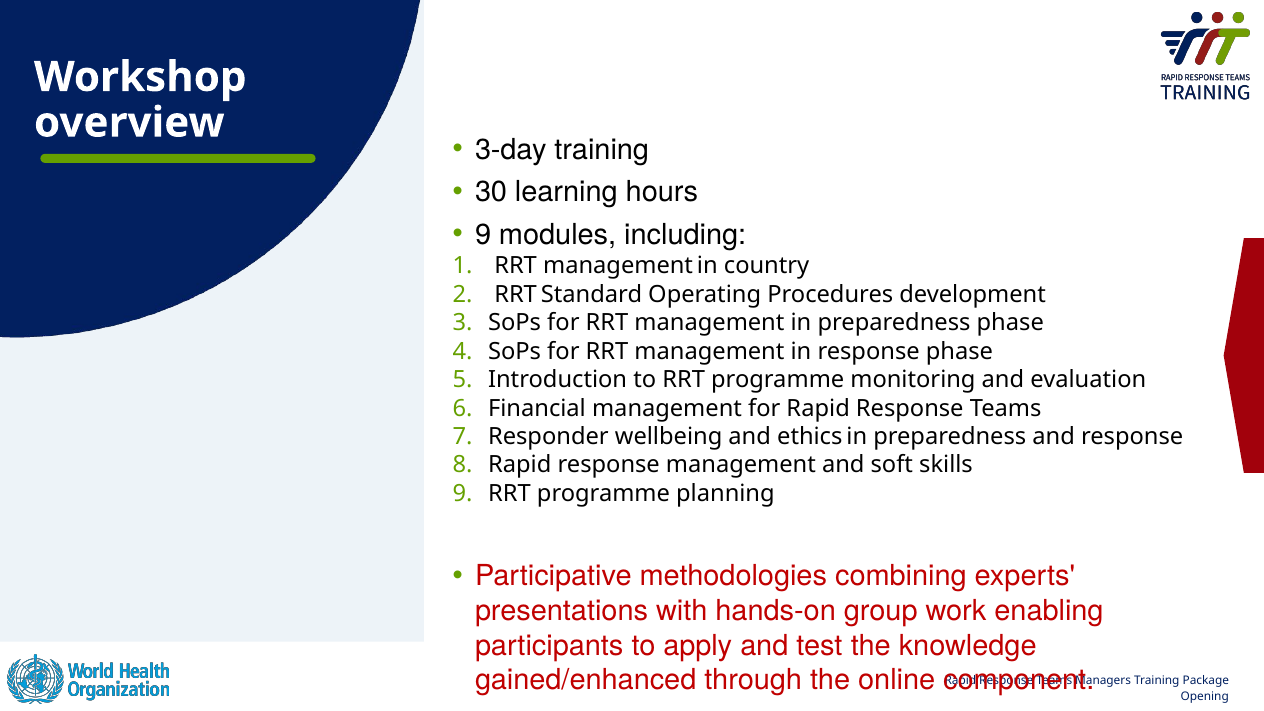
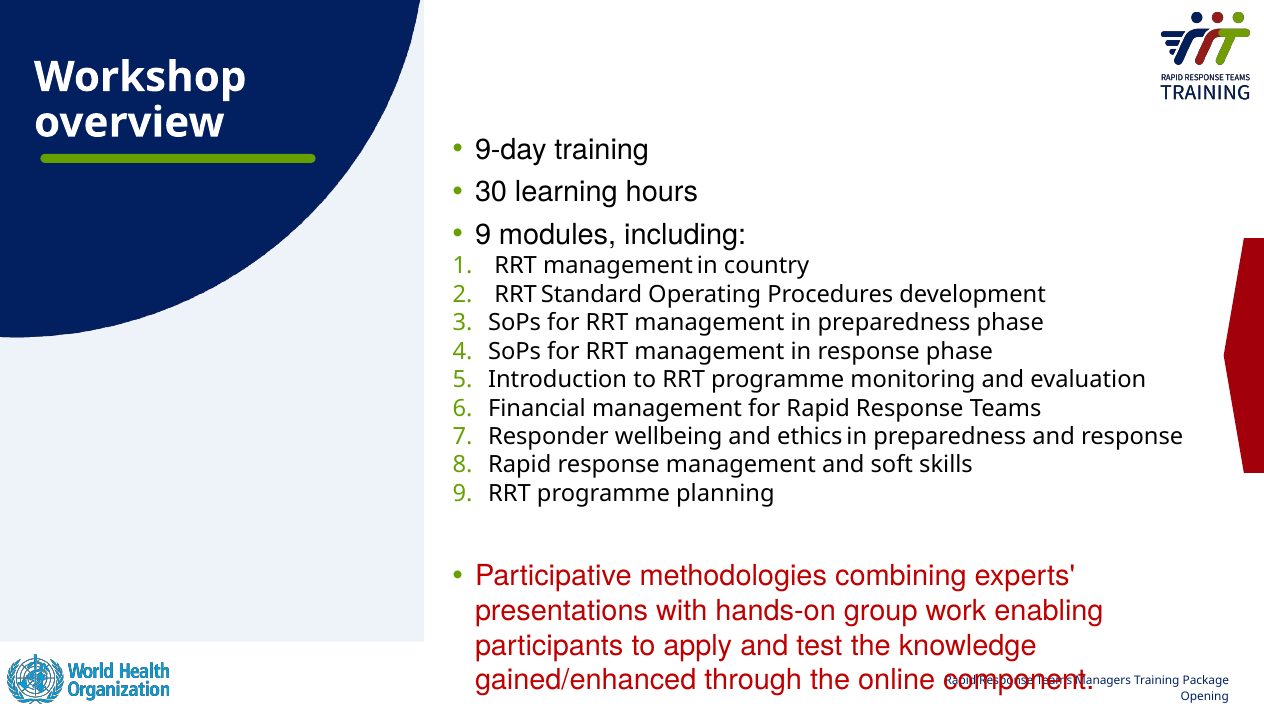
3-day: 3-day -> 9-day (511, 150)
